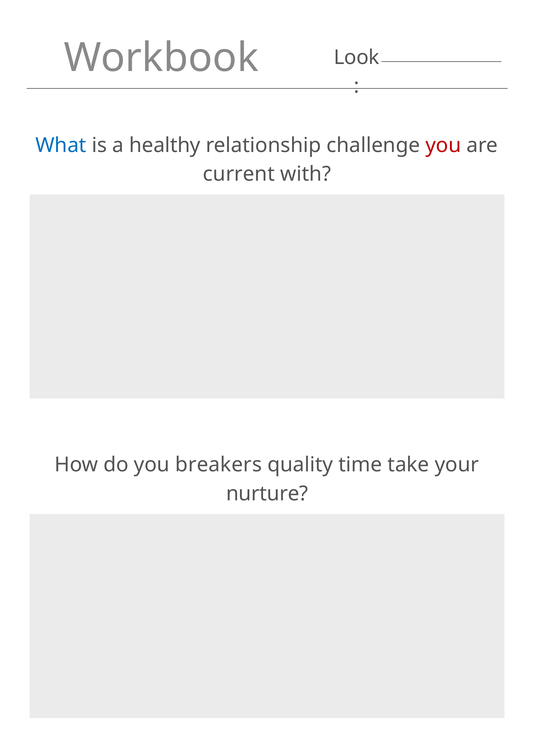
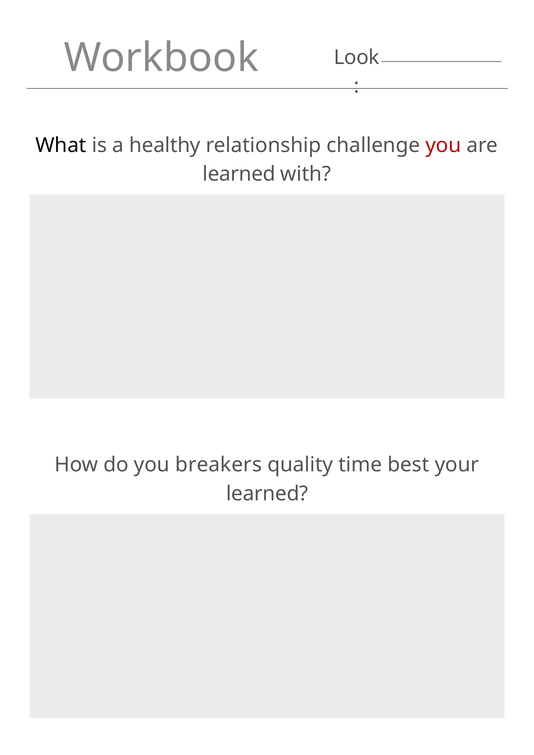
What colour: blue -> black (61, 145)
current: current -> learned (239, 174)
take: take -> best (408, 465)
nurture: nurture -> learned (267, 494)
